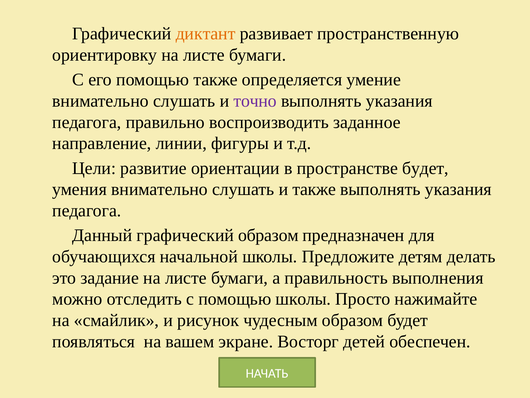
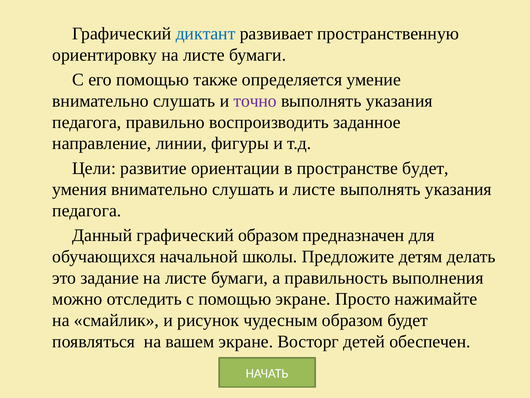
диктант colour: orange -> blue (206, 34)
и также: также -> листе (314, 189)
помощью школы: школы -> экране (303, 299)
